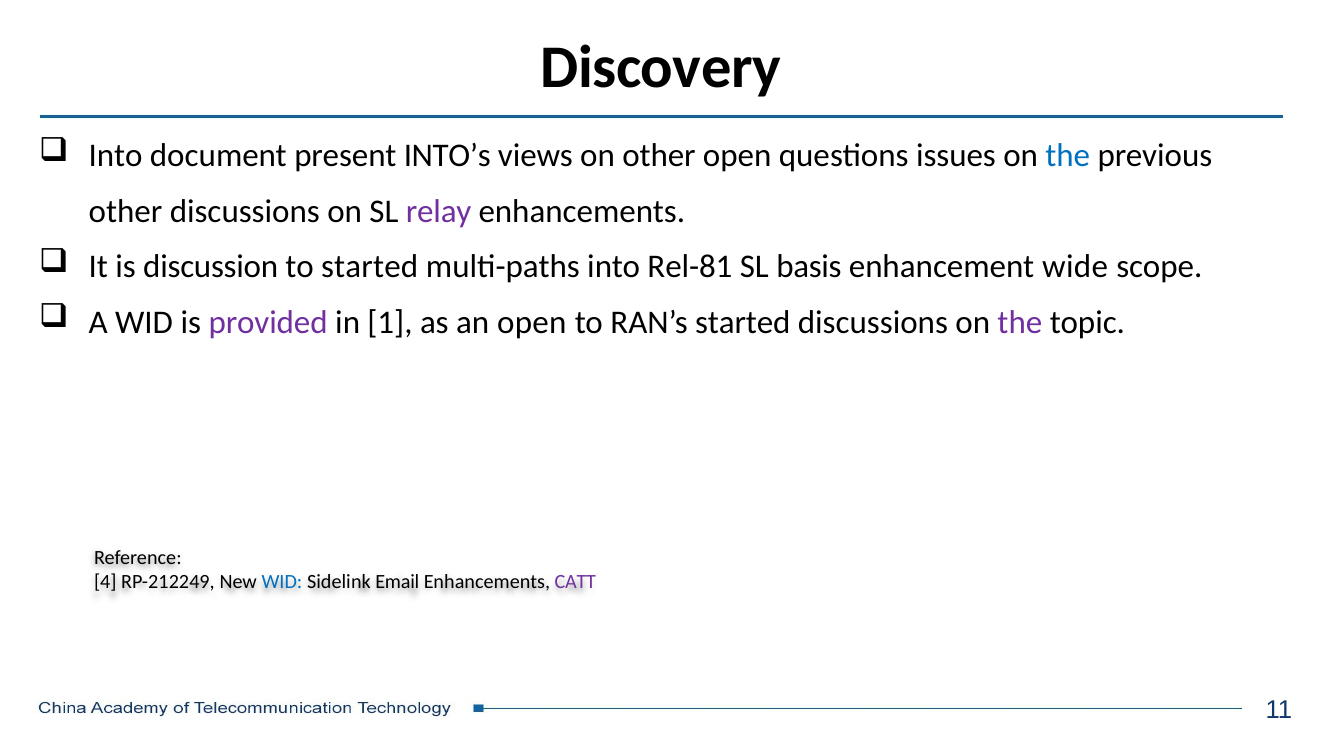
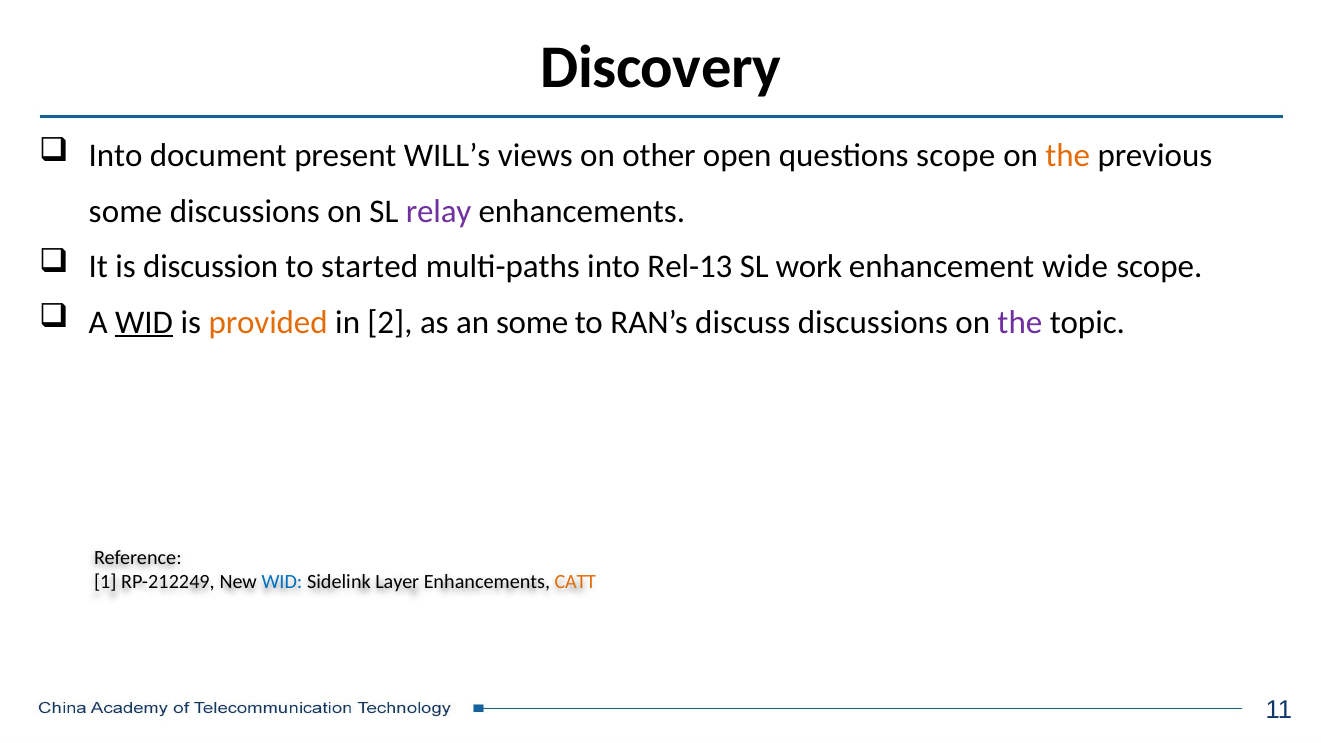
INTO’s: INTO’s -> WILL’s (447, 156)
questions issues: issues -> scope (956, 156)
the colour: blue -> orange (1068, 156)
other: other -> some (125, 211)
Rel-81: Rel-81 -> Rel-13 (690, 267)
basis: basis -> work (809, 267)
WID underline: none -> present (144, 322)
provided colour: purple -> orange (268, 322)
1: 1 -> 2 (390, 322)
an open: open -> some (532, 322)
RAN’s started: started -> discuss (743, 322)
4: 4 -> 1 (105, 582)
Email: Email -> Layer (397, 582)
CATT colour: purple -> orange (575, 582)
